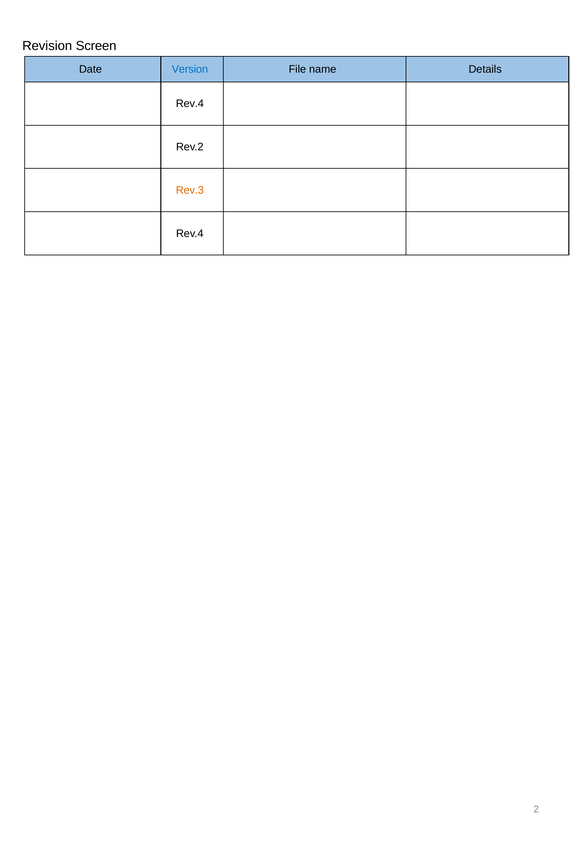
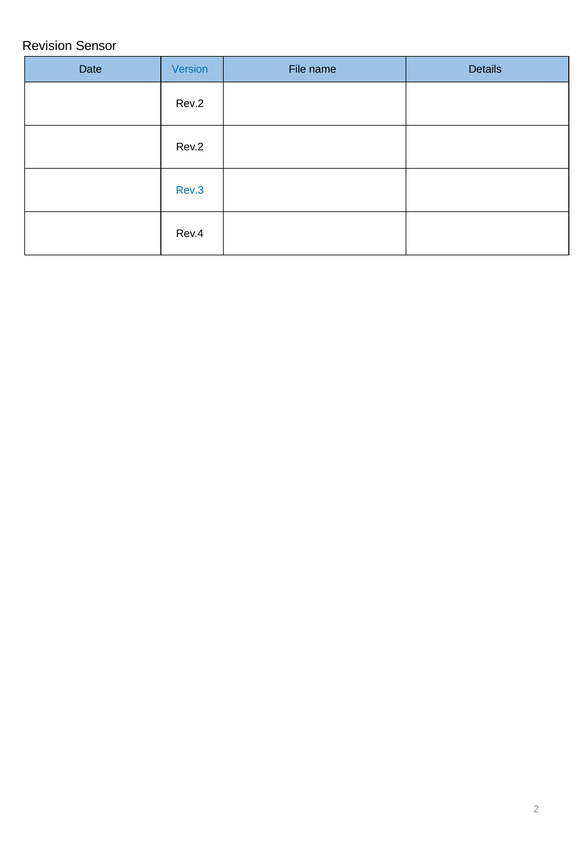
Screen: Screen -> Sensor (96, 46)
Rev.4: Rev.4 -> Rev.2 (190, 104)
Rev.3 colour: orange -> blue (190, 190)
